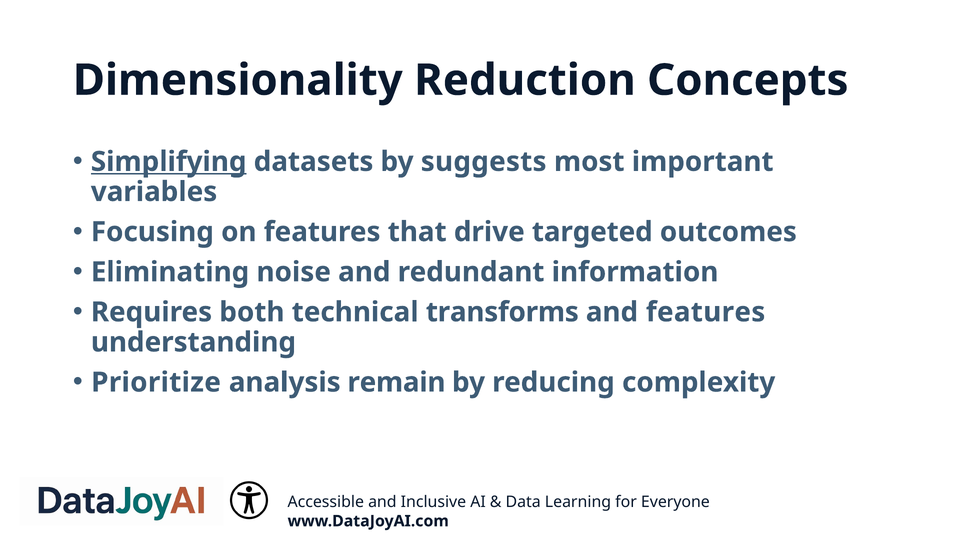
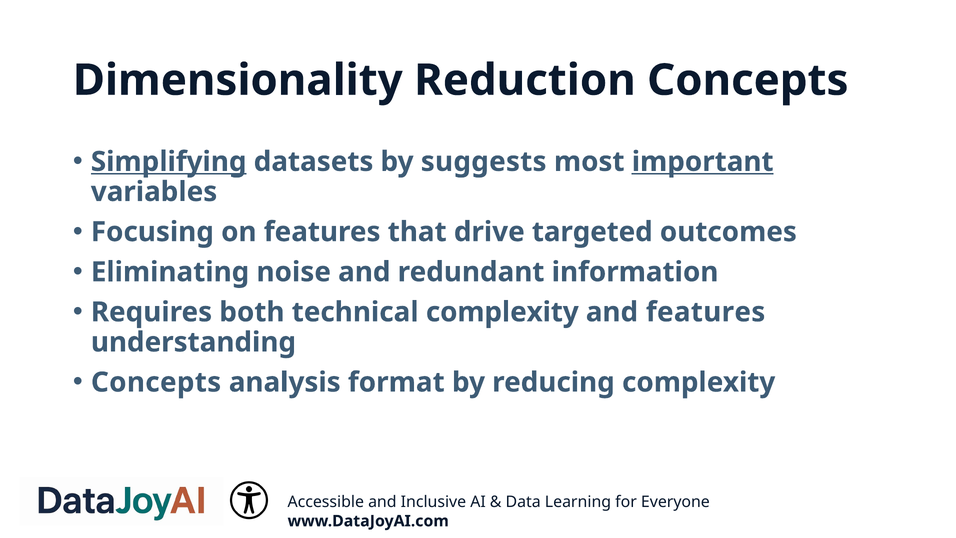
important underline: none -> present (703, 162)
technical transforms: transforms -> complexity (502, 312)
Prioritize: Prioritize -> Concepts (156, 382)
remain: remain -> format (396, 382)
